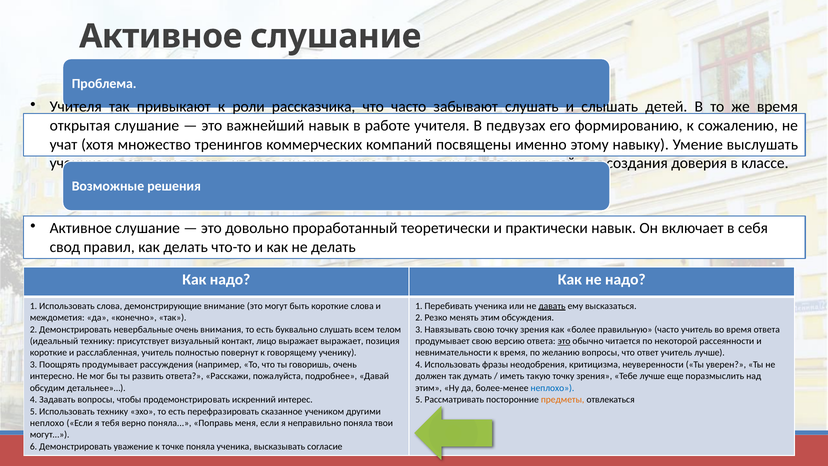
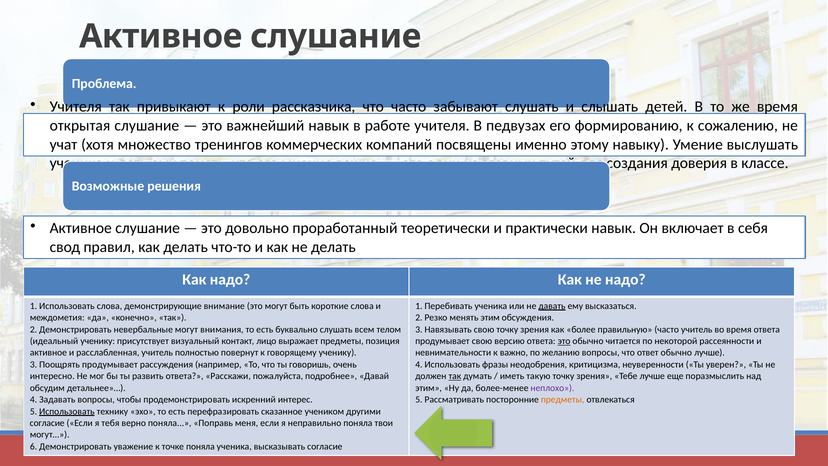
невербальные очень: очень -> могут (187, 329)
идеальный технику: технику -> ученику (98, 341)
выражает выражает: выражает -> предметы (342, 341)
короткие: короткие -> активное (48, 353)
к время: время -> важно (514, 353)
ответ учитель: учитель -> обычно (676, 353)
так underline: none -> present (455, 376)
неплохо colour: blue -> purple (552, 388)
Использовать underline: none -> present (67, 411)
неплохо: неплохо -> согласие (47, 423)
